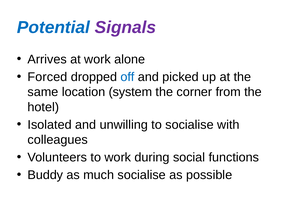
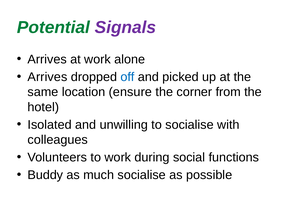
Potential colour: blue -> green (53, 27)
Forced: Forced -> Arrives (47, 77)
system: system -> ensure (130, 92)
